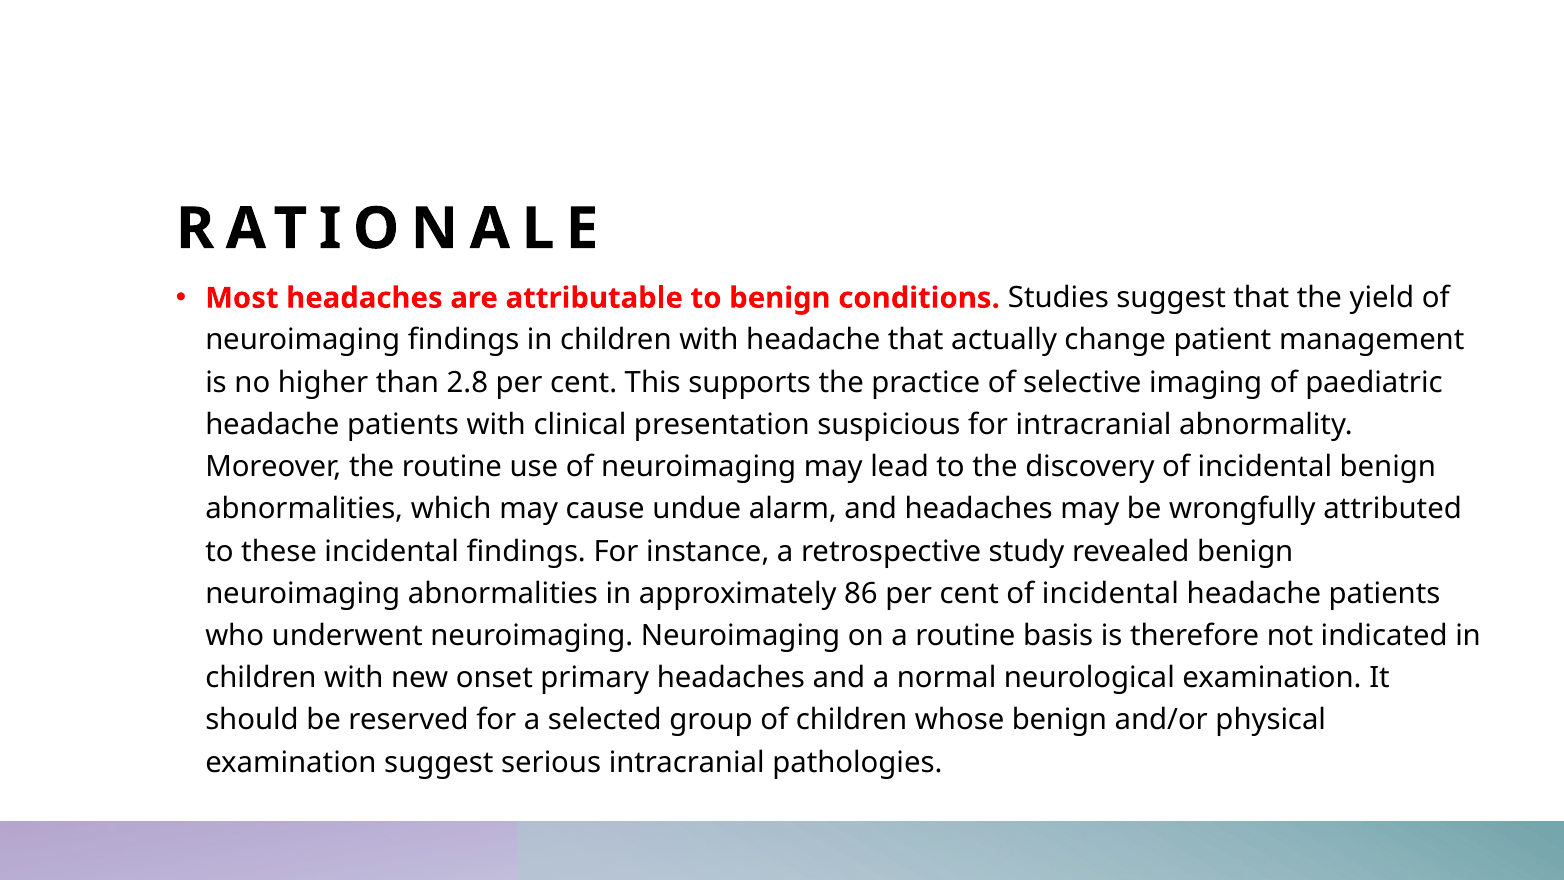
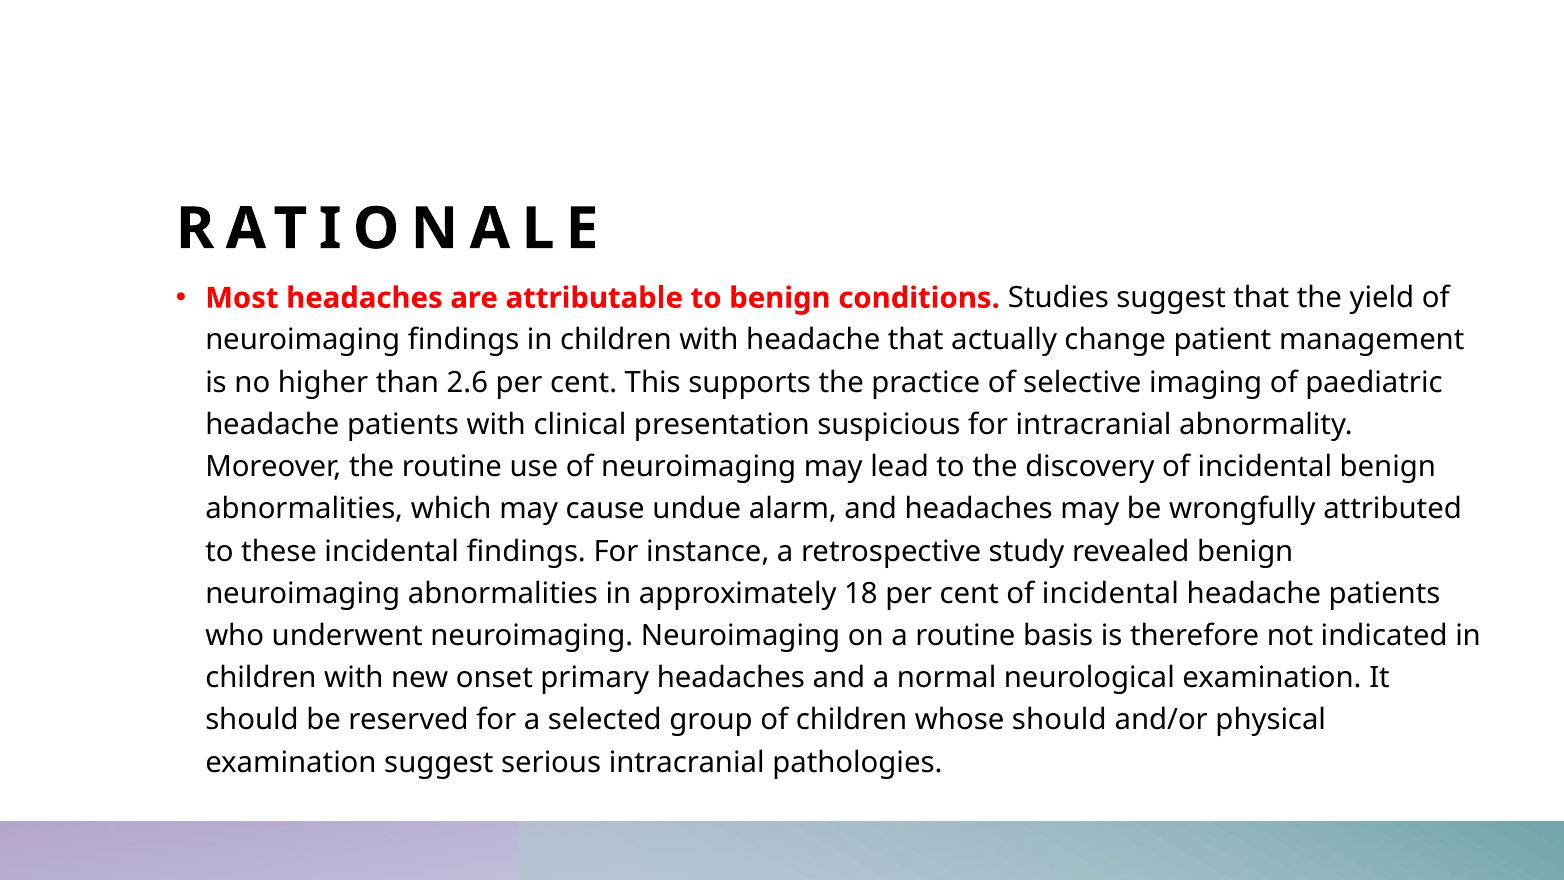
2.8: 2.8 -> 2.6 (467, 382)
86: 86 -> 18 (861, 593)
whose benign: benign -> should (1059, 720)
